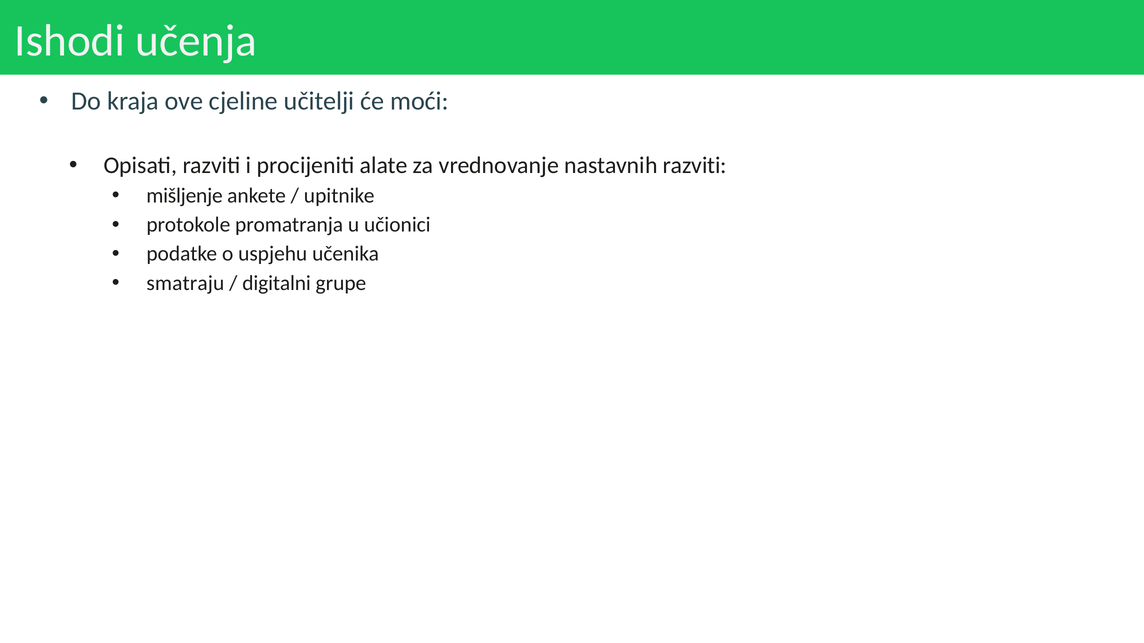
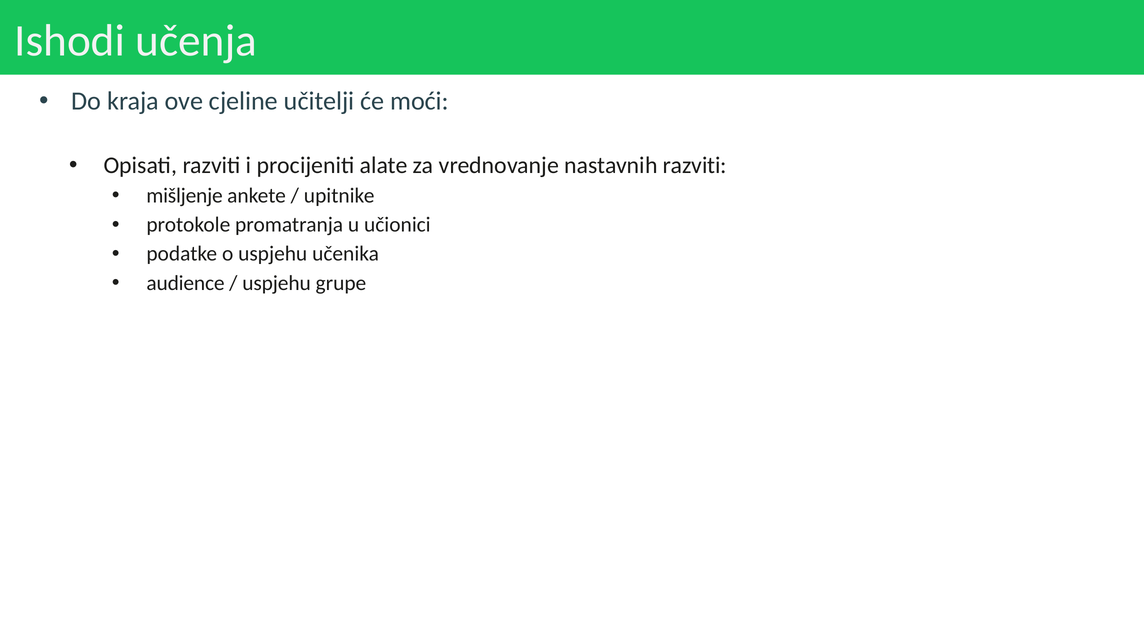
smatraju: smatraju -> audience (186, 283)
digitalni: digitalni -> uspjehu (277, 283)
